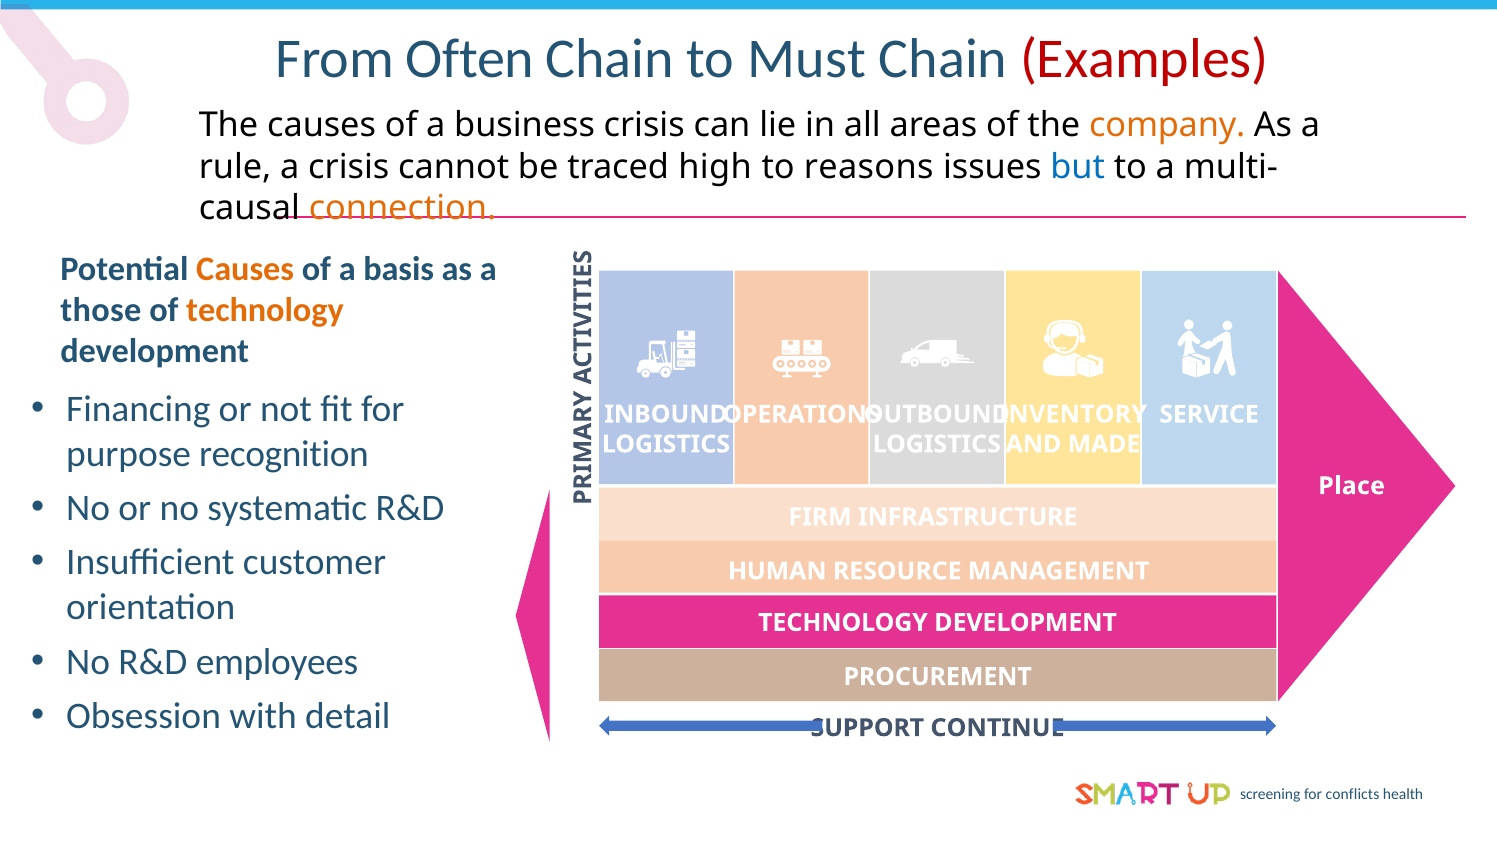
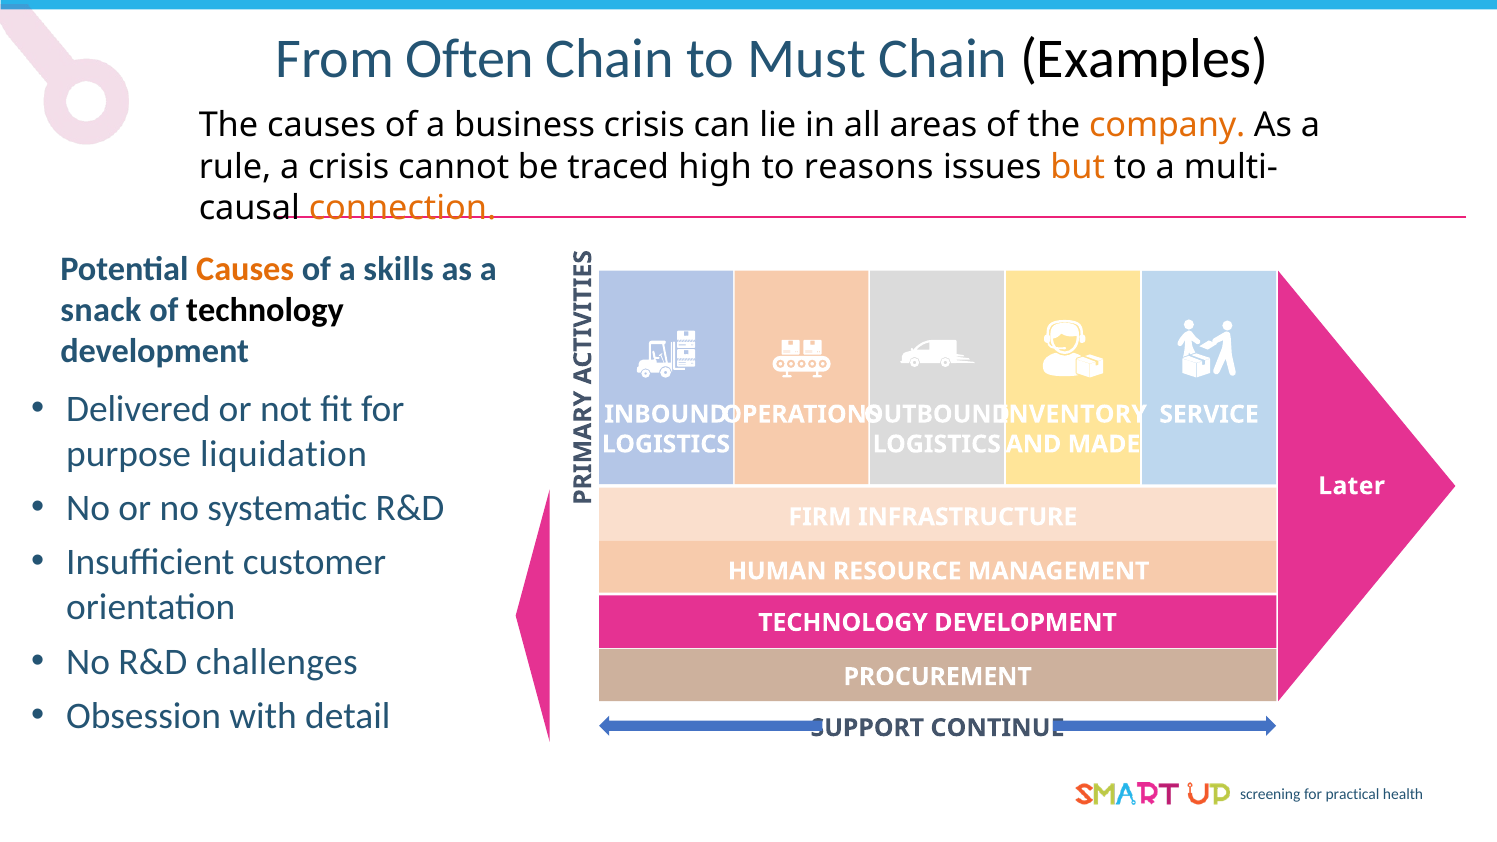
Examples colour: red -> black (1144, 59)
but colour: blue -> orange (1078, 167)
basis: basis -> skills (399, 269)
those: those -> snack (101, 310)
technology colour: orange -> black (265, 310)
Financing: Financing -> Delivered (138, 409)
recognition: recognition -> liquidation (284, 454)
Place: Place -> Later (1352, 486)
employees: employees -> challenges (277, 662)
conflicts: conflicts -> practical (1353, 795)
